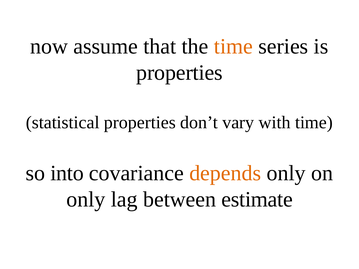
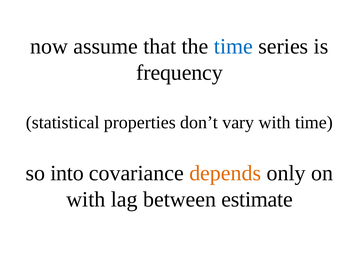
time colour: orange -> blue (233, 46)
properties: properties -> frequency (179, 73)
only: only -> with (86, 200)
